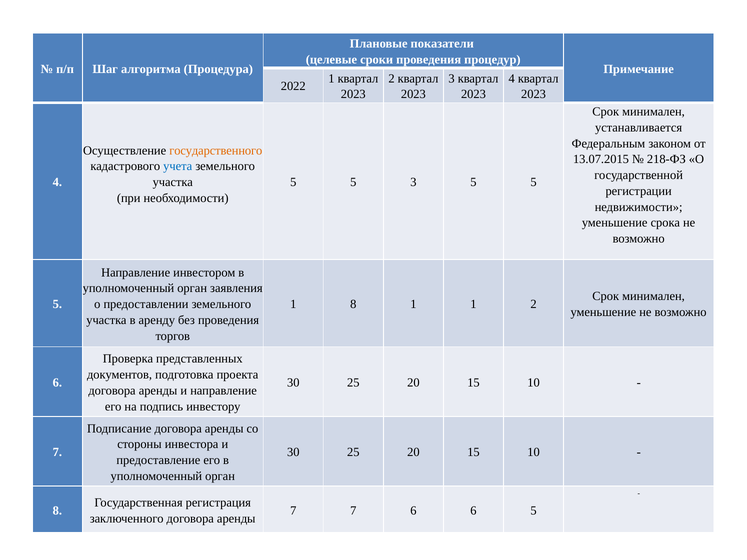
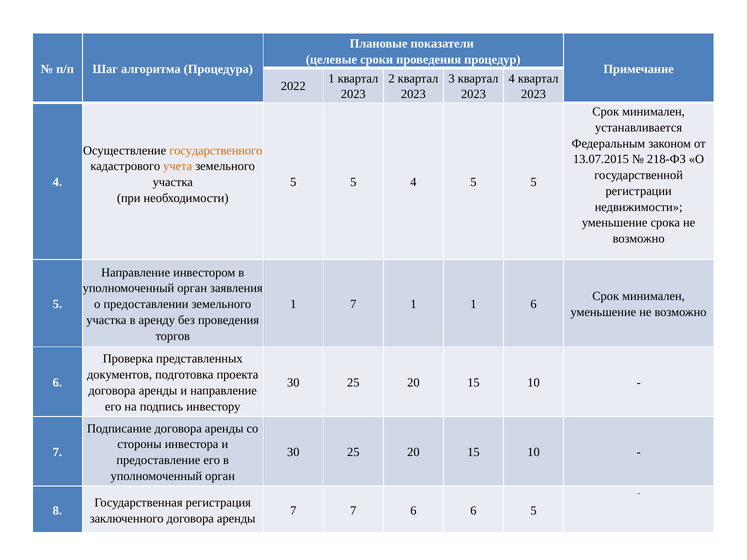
учета colour: blue -> orange (178, 166)
5 3: 3 -> 4 (413, 182)
1 8: 8 -> 7 (353, 304)
1 2: 2 -> 6 (534, 304)
